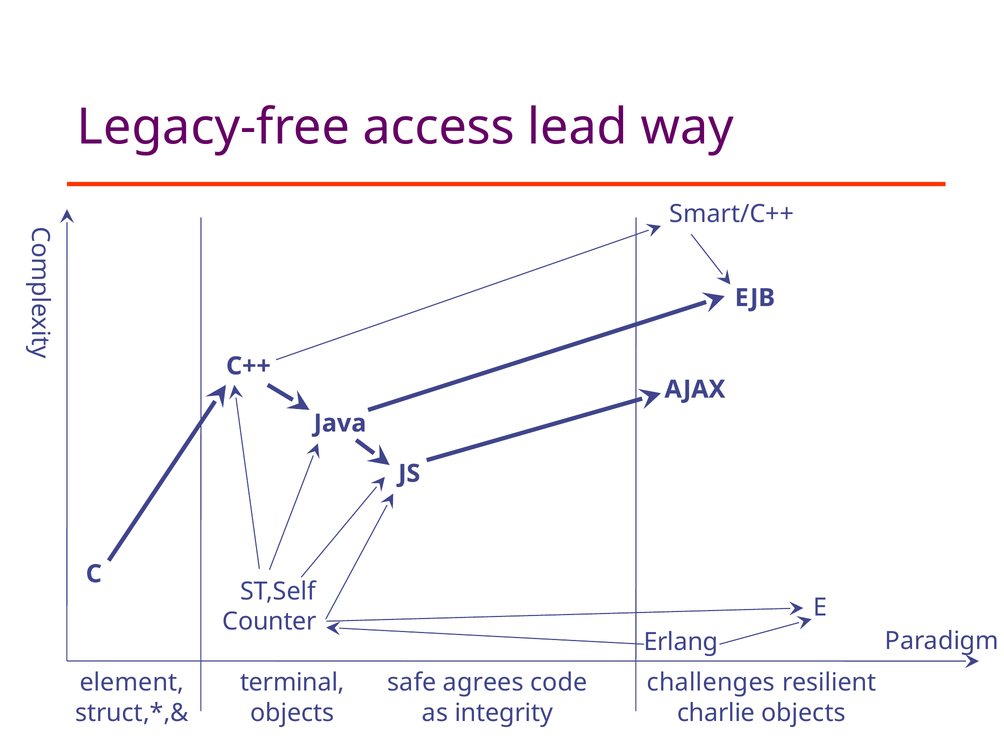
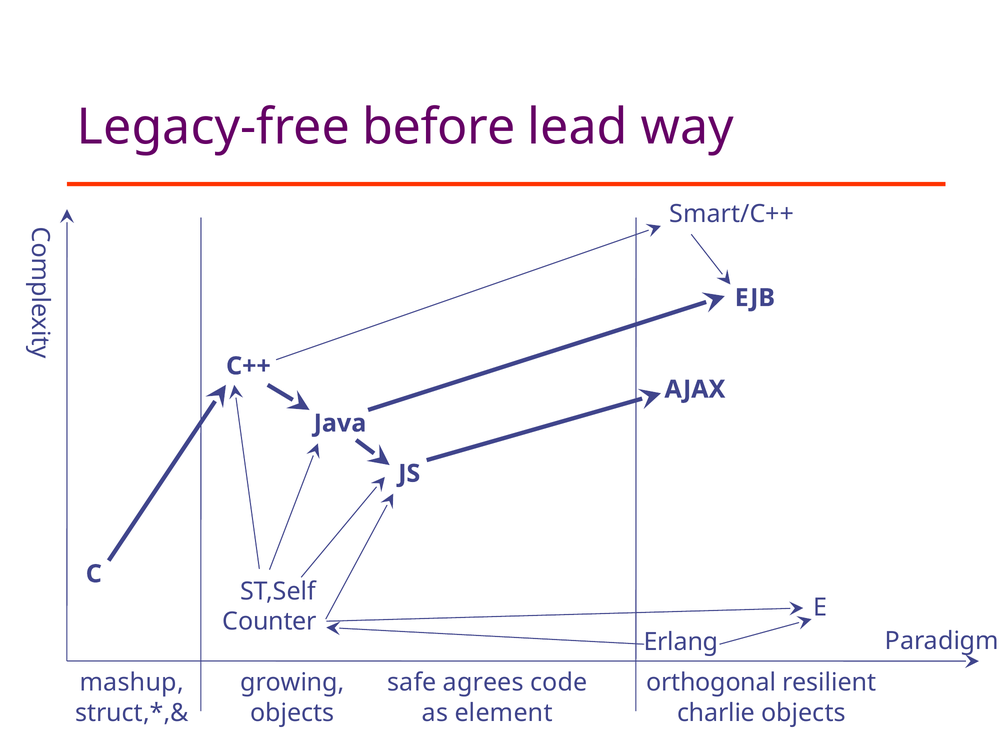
access: access -> before (439, 127)
element: element -> mashup (132, 683)
terminal: terminal -> growing (292, 683)
challenges: challenges -> orthogonal (711, 683)
integrity: integrity -> element (504, 713)
